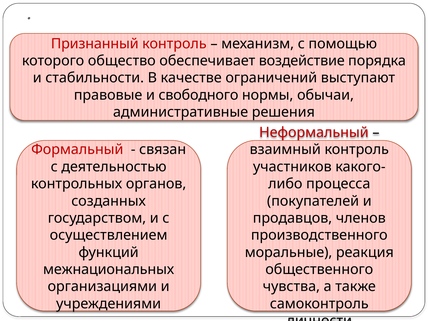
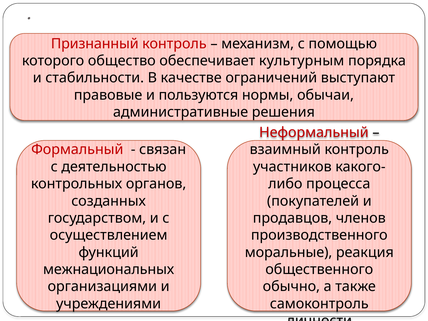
воздействие: воздействие -> культурным (302, 61)
свободного: свободного -> пользуются (198, 95)
чувства: чувства -> обычно (291, 287)
